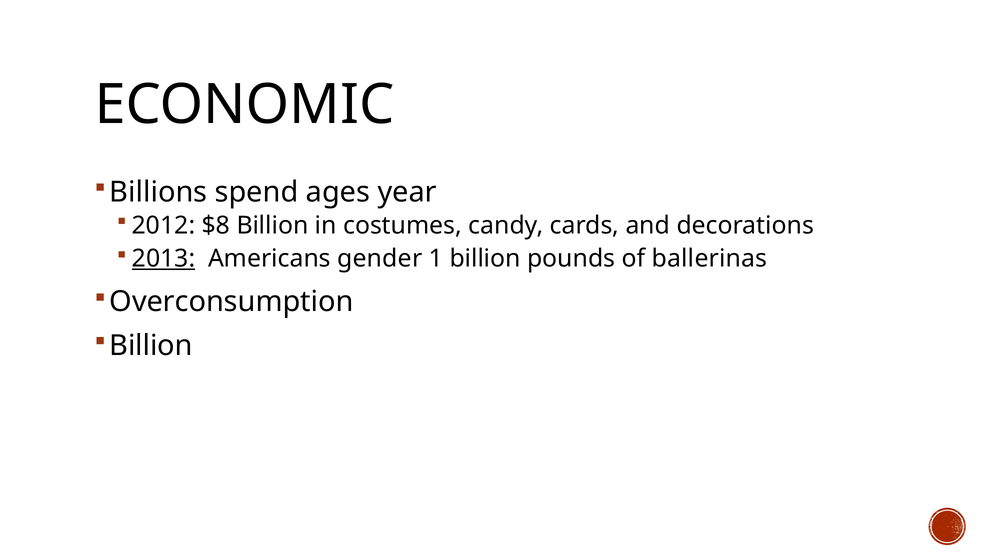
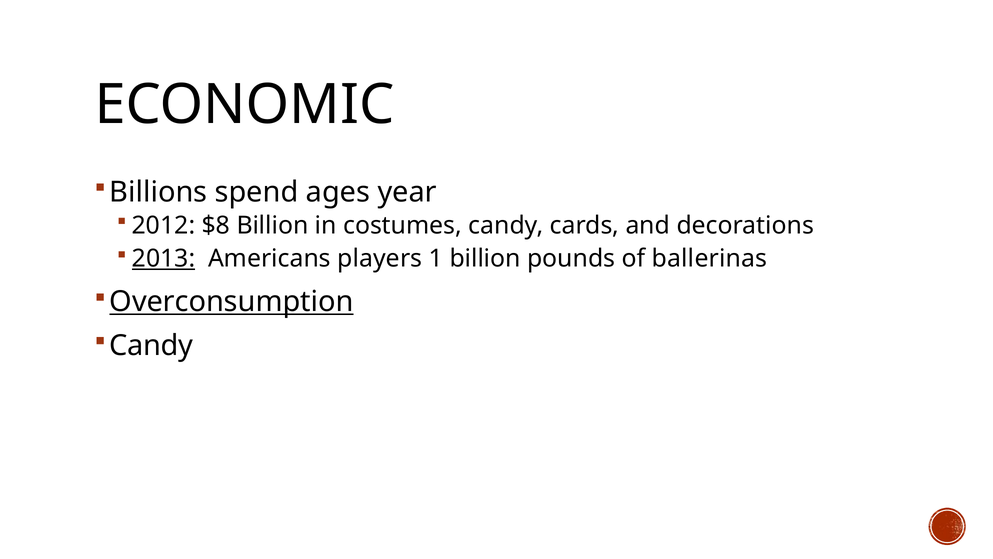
gender: gender -> players (380, 258)
Overconsumption underline: none -> present (232, 302)
Billion: Billion -> Candy (151, 345)
